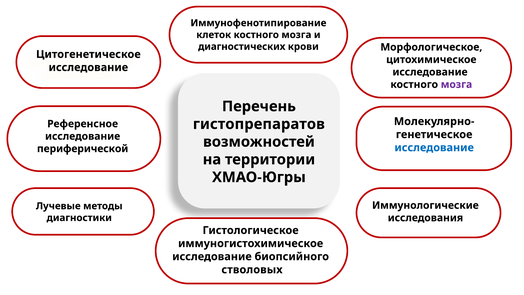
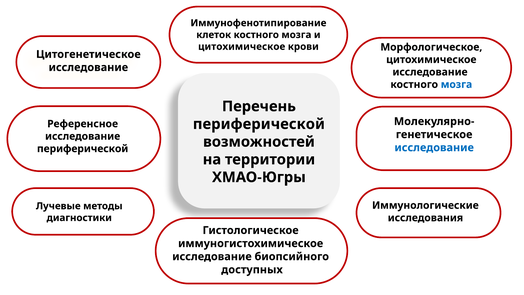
диагностических: диагностических -> цитохимическое (242, 47)
мозга colour: purple -> blue (456, 84)
гистопрепаратов: гистопрепаратов -> периферической (259, 124)
стволовых: стволовых -> доступных (252, 269)
